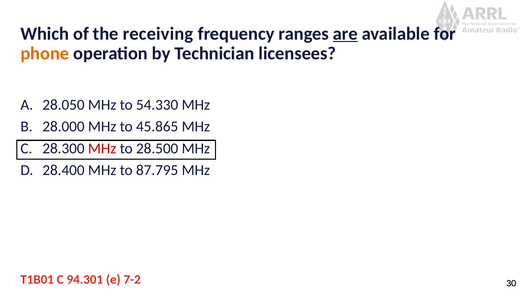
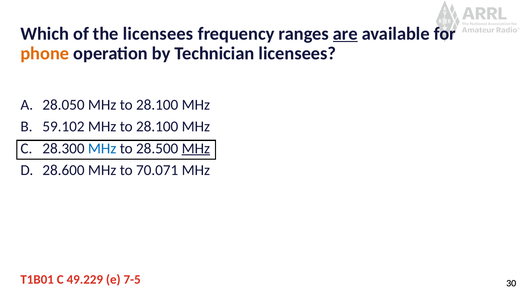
the receiving: receiving -> licensees (158, 34)
28.050 MHz to 54.330: 54.330 -> 28.100 (157, 105)
28.000: 28.000 -> 59.102 (63, 127)
45.865: 45.865 -> 28.100 (157, 127)
MHz colour: red -> blue (102, 149)
MHz underline: none -> present (196, 149)
28.400: 28.400 -> 28.600 (63, 170)
87.795: 87.795 -> 70.071 (157, 170)
94.301: 94.301 -> 49.229 (85, 280)
7-2: 7-2 -> 7-5 (132, 280)
